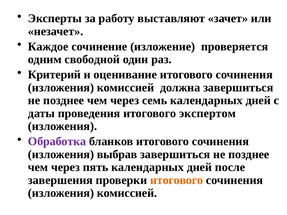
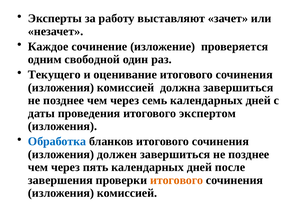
Критерий: Критерий -> Текущего (54, 75)
Обработка colour: purple -> blue (57, 142)
выбрав: выбрав -> должен (117, 154)
